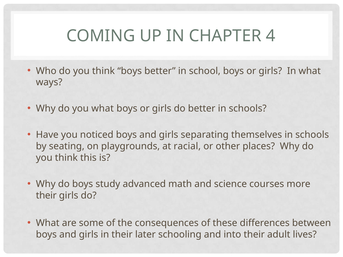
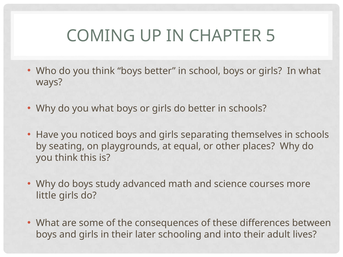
4: 4 -> 5 (271, 36)
racial: racial -> equal (187, 146)
their: their -> little (46, 196)
